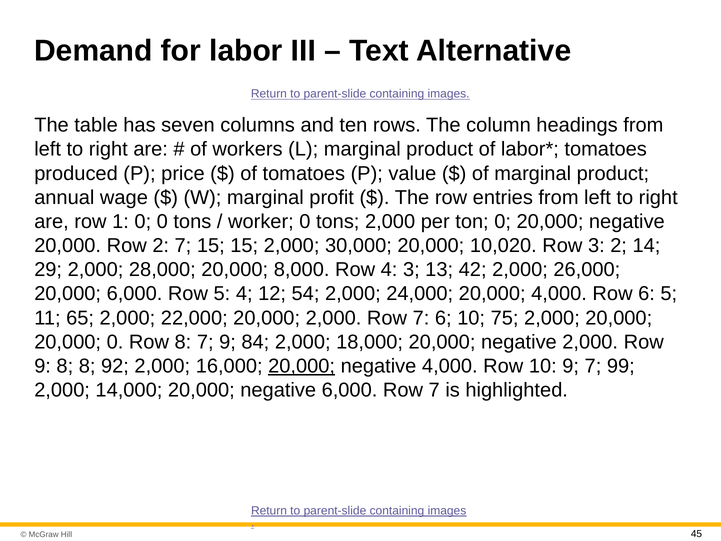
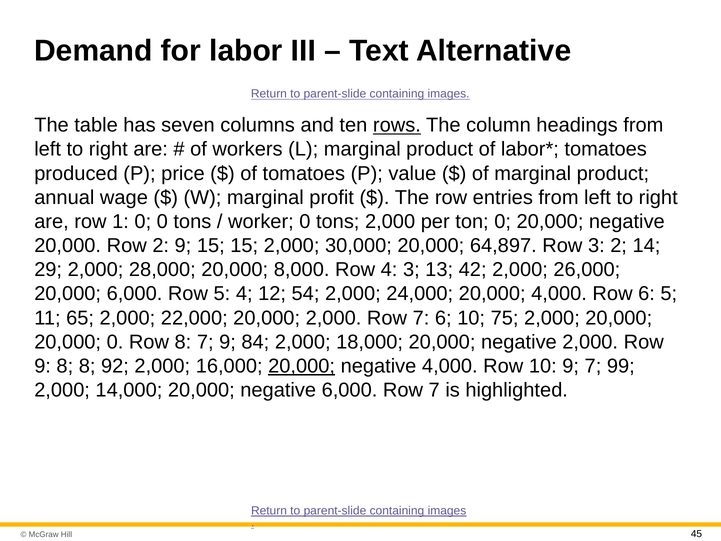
rows underline: none -> present (397, 125)
2 7: 7 -> 9 (183, 246)
10,020: 10,020 -> 64,897 (503, 246)
